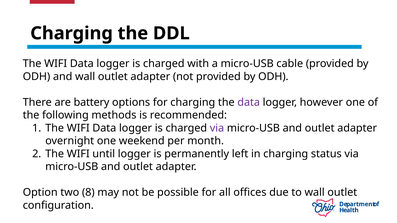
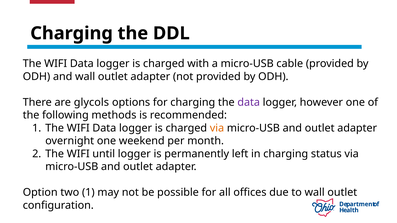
battery: battery -> glycols (91, 102)
via colour: purple -> orange (217, 128)
two 8: 8 -> 1 (88, 193)
